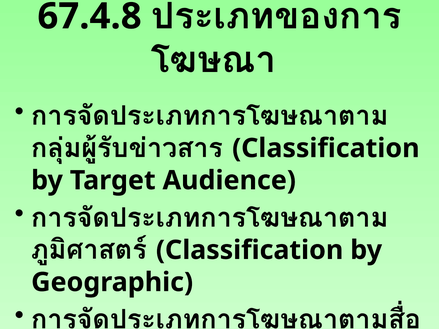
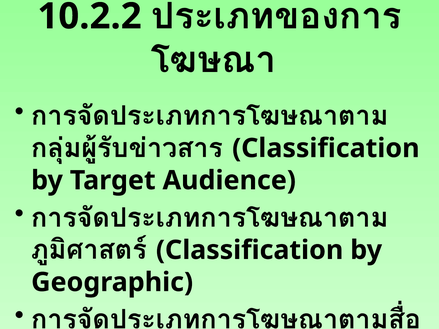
67.4.8: 67.4.8 -> 10.2.2 (90, 16)
